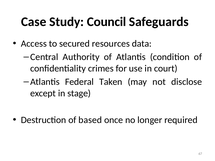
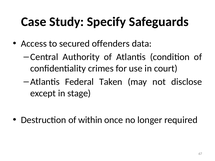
Council: Council -> Specify (106, 22)
resources: resources -> offenders (111, 44)
based: based -> within (90, 120)
